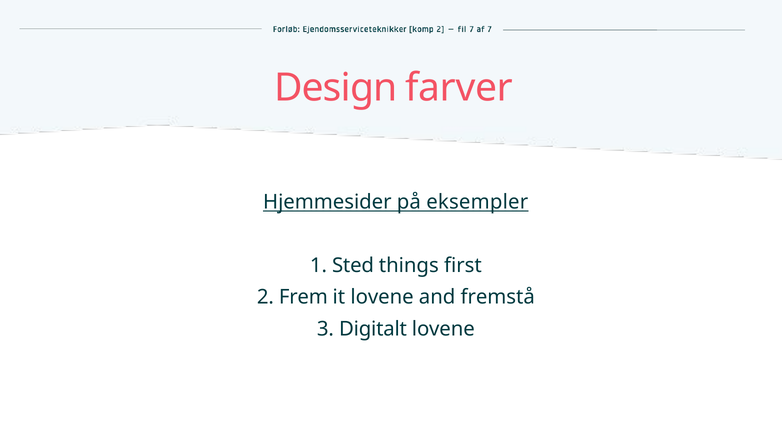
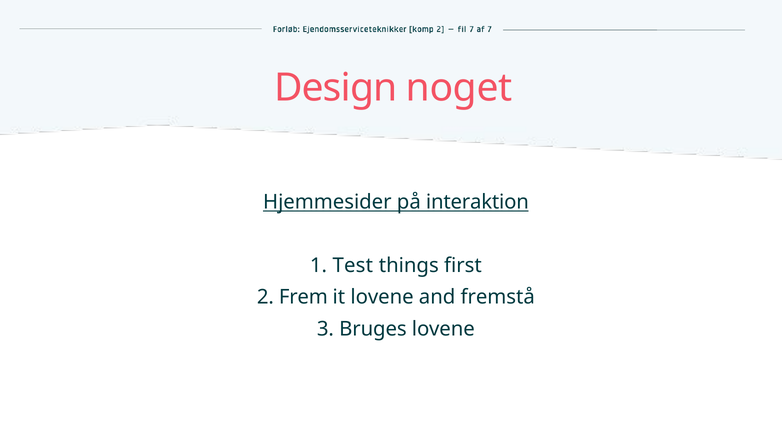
farver: farver -> noget (459, 88)
eksempler: eksempler -> interaktion (477, 202)
Sted: Sted -> Test (353, 265)
Digitalt: Digitalt -> Bruges (373, 329)
